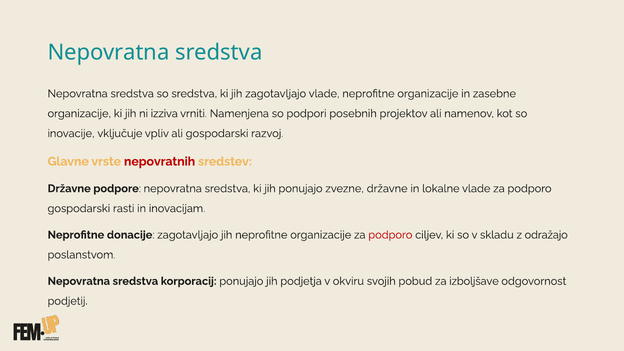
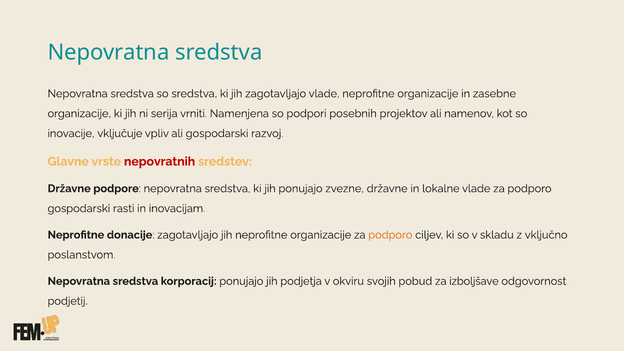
izziva: izziva -> serija (164, 114)
podporo colour: red -> orange (390, 235)
odražajo: odražajo -> vključno (546, 235)
